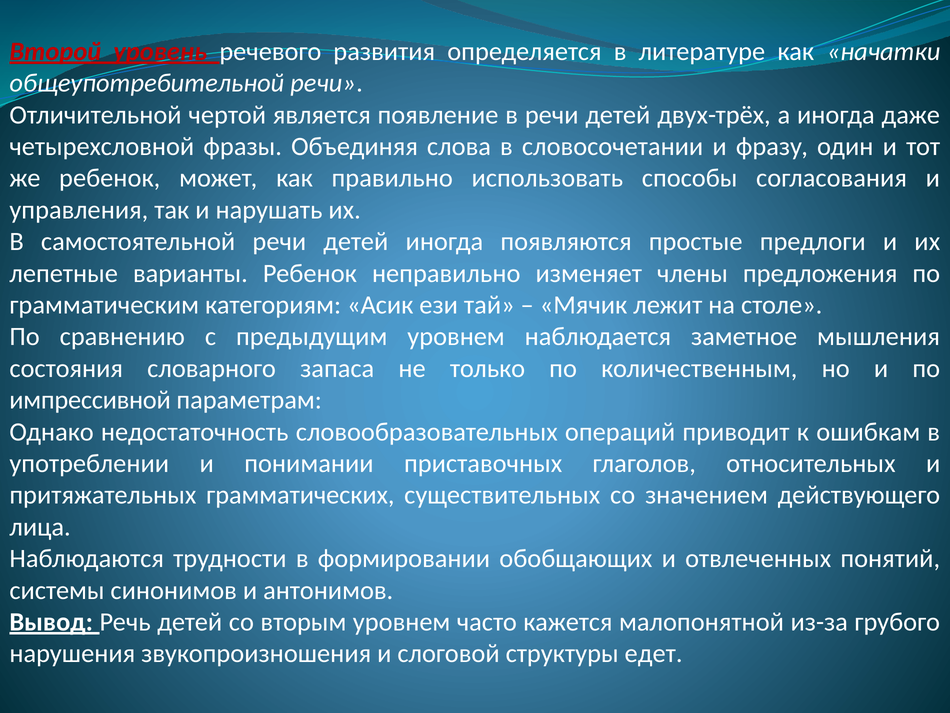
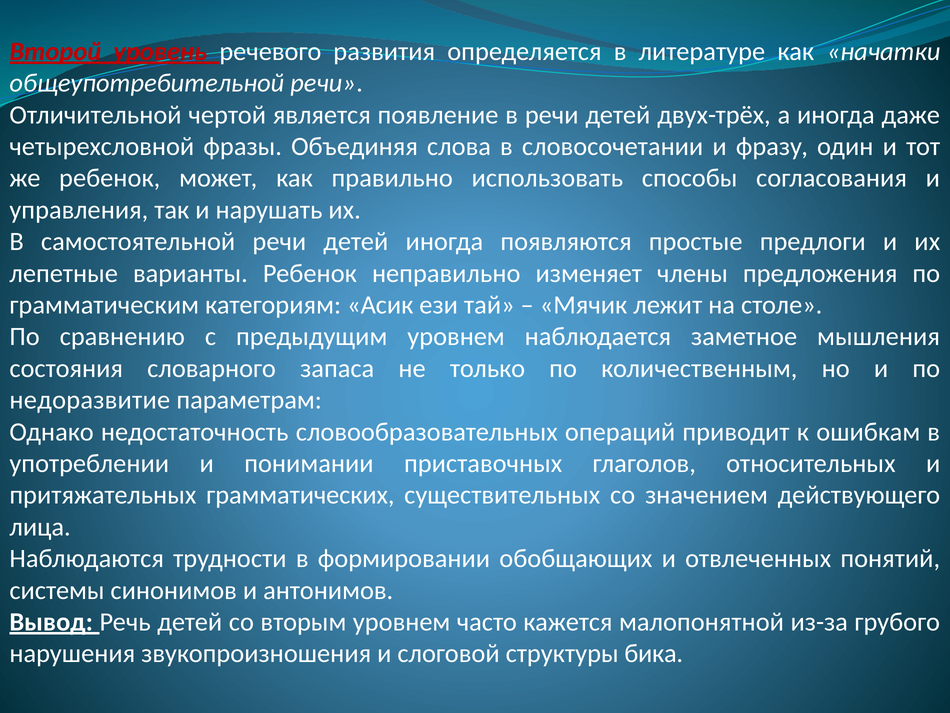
импрессивной: импрессивной -> недоразвитие (90, 400)
едет: едет -> бика (654, 653)
